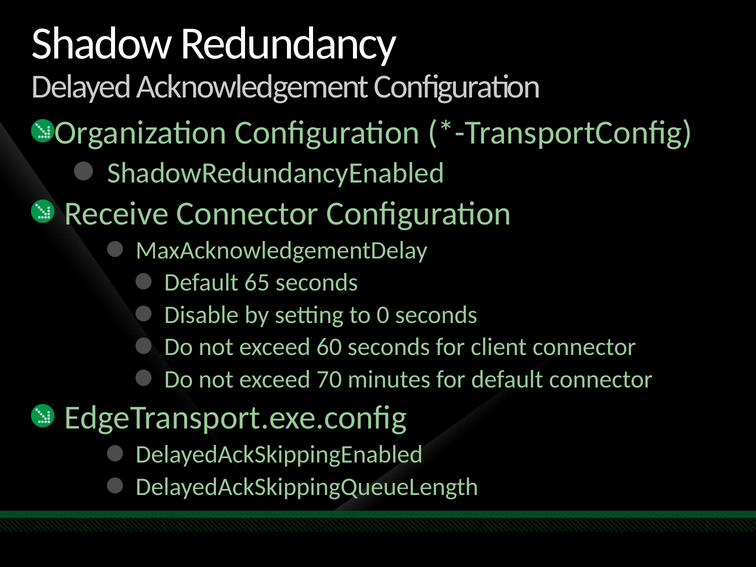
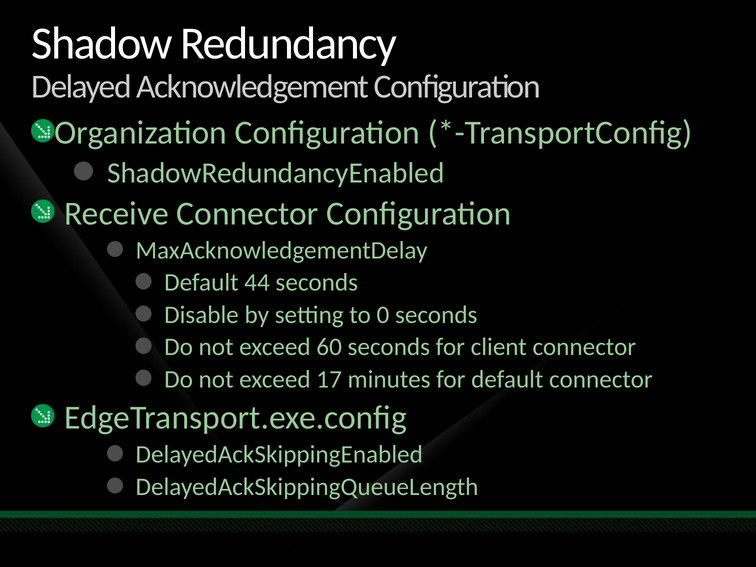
65: 65 -> 44 (257, 283)
70: 70 -> 17 (329, 379)
